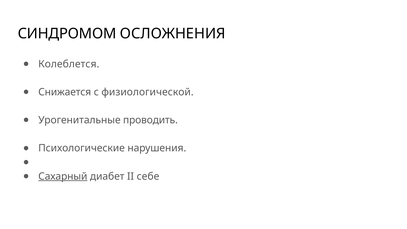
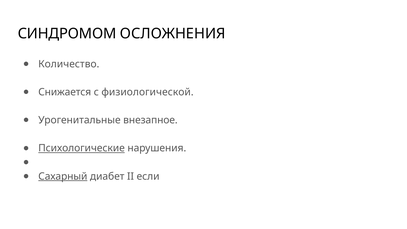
Колеблется: Колеблется -> Количество (69, 64)
проводить: проводить -> внезапное (150, 120)
Психологические underline: none -> present (82, 148)
себе: себе -> если (148, 176)
